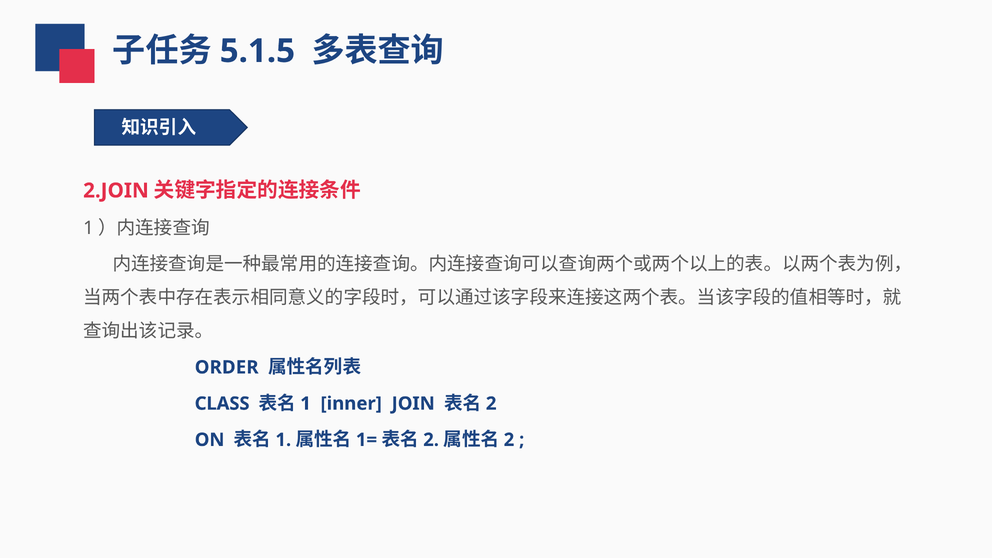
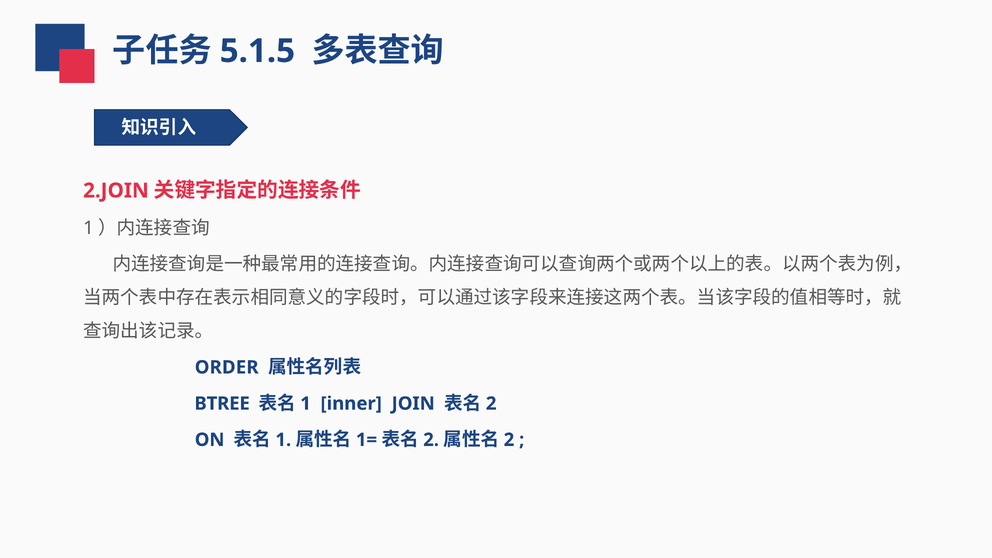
CLASS: CLASS -> BTREE (222, 404)
